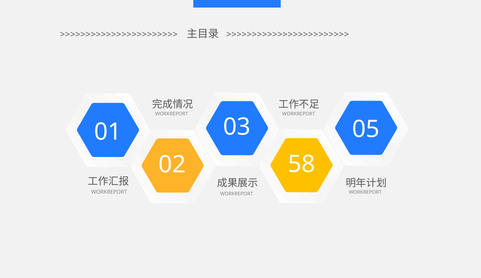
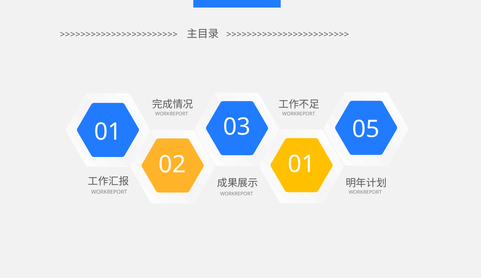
02 58: 58 -> 01 (302, 164)
